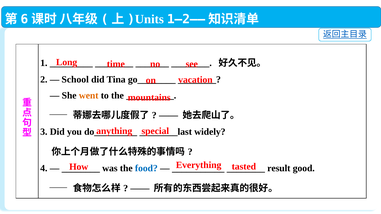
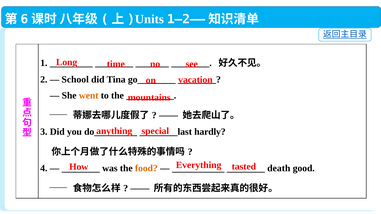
widely: widely -> hardly (210, 132)
food colour: blue -> orange (146, 169)
result: result -> death (279, 169)
